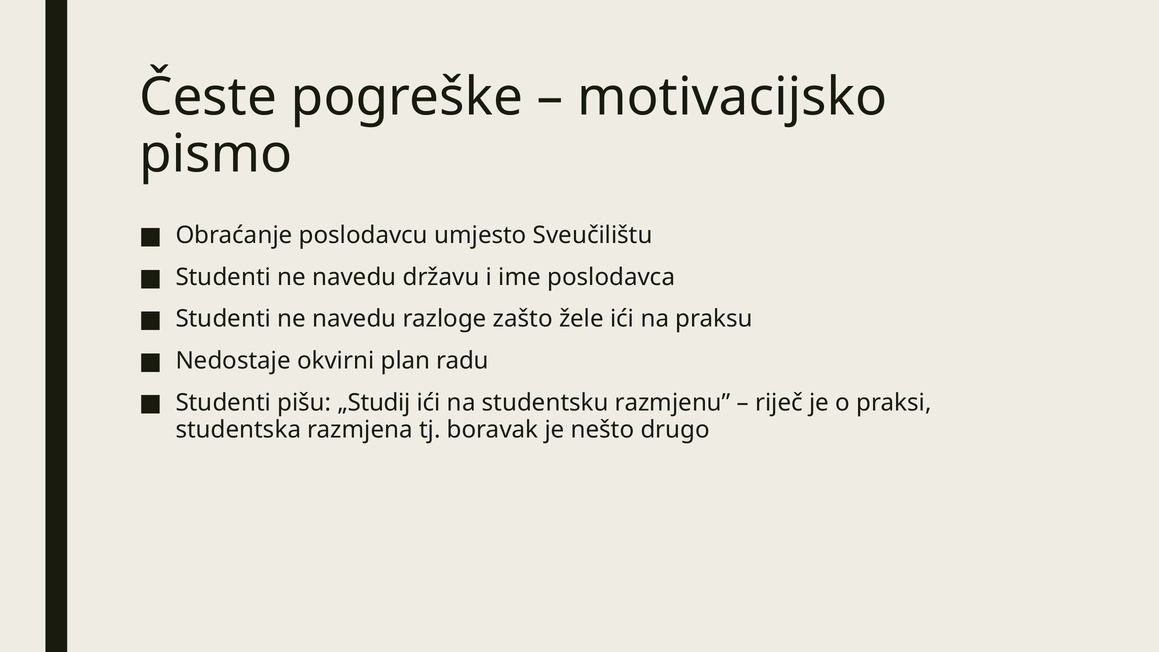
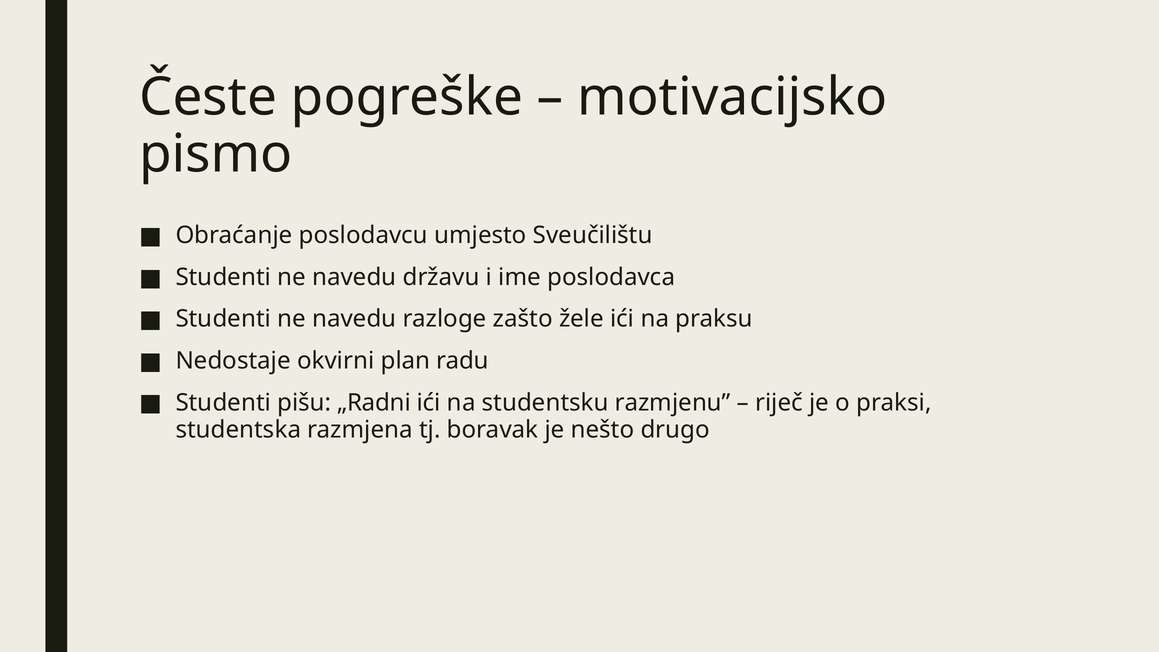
„Studij: „Studij -> „Radni (374, 402)
